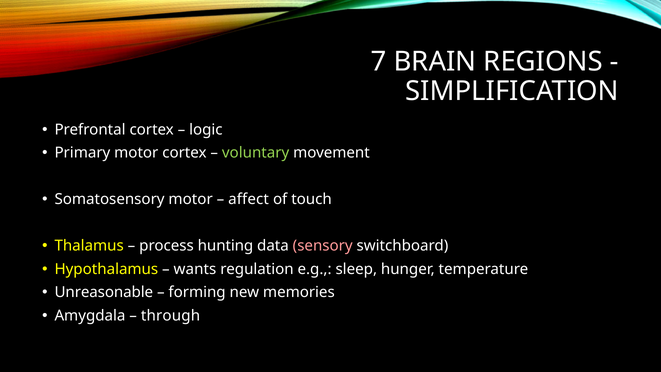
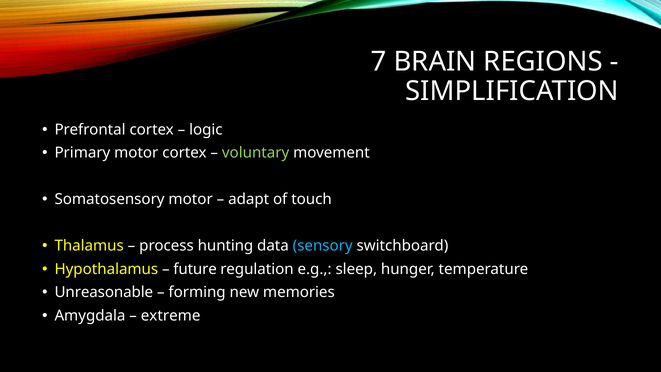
affect: affect -> adapt (249, 199)
sensory colour: pink -> light blue (323, 246)
wants: wants -> future (195, 269)
through: through -> extreme (171, 315)
